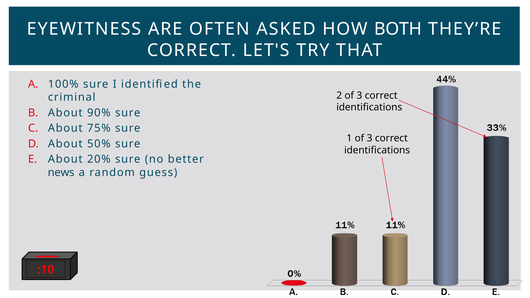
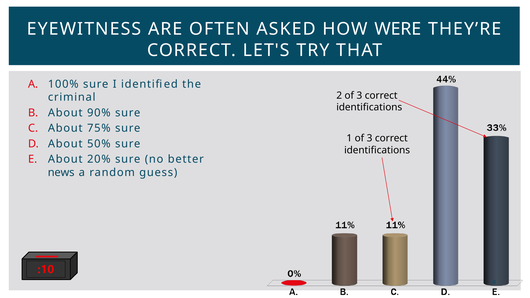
BOTH: BOTH -> WERE (398, 29)
